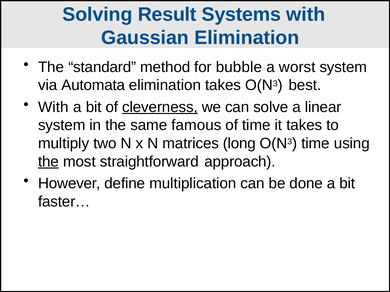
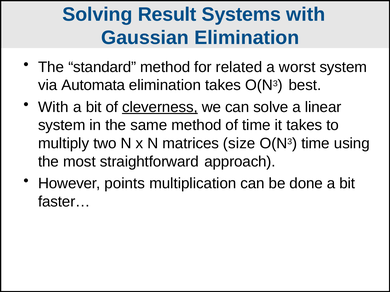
bubble: bubble -> related (239, 67)
same famous: famous -> method (197, 125)
long: long -> size (239, 144)
the underline: present -> none (48, 162)
define: define -> points (125, 184)
